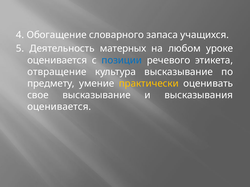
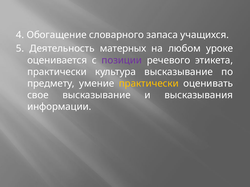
позиции colour: blue -> purple (122, 60)
отвращение: отвращение -> практически (57, 72)
оценивается: оценивается -> информации (59, 107)
